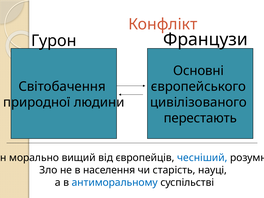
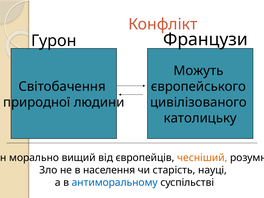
Основні: Основні -> Можуть (198, 71)
перестають: перестають -> католицьку (200, 118)
чесніший colour: blue -> orange (202, 158)
